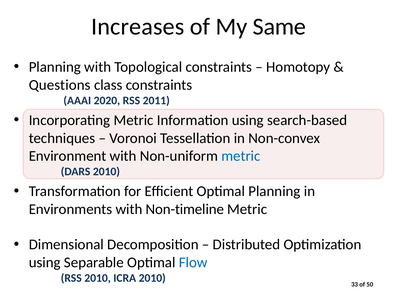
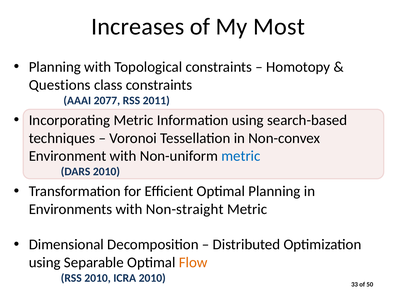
Same: Same -> Most (279, 27)
2020: 2020 -> 2077 (107, 100)
Non-timeline: Non-timeline -> Non-straight (185, 209)
Flow colour: blue -> orange (193, 262)
